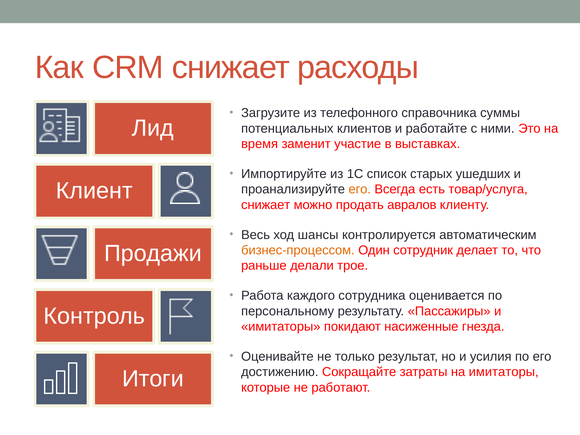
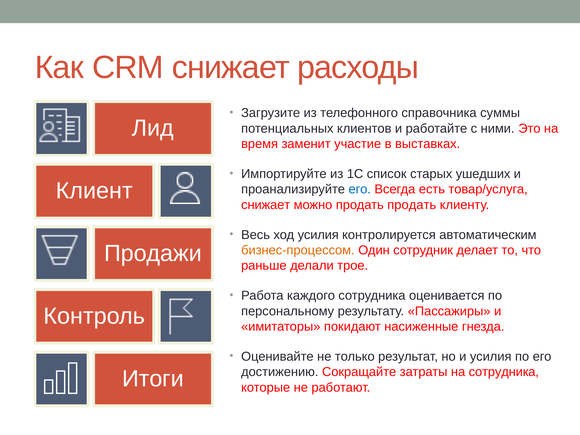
его colour: orange -> blue (360, 189)
продать авралов: авралов -> продать (412, 205)
ход шансы: шансы -> усилия (318, 235)
на имитаторы: имитаторы -> сотрудника (504, 372)
